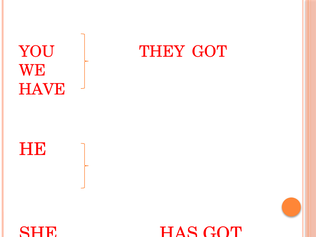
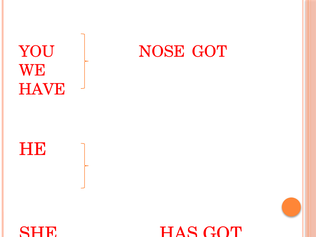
THEY: THEY -> NOSE (162, 52)
